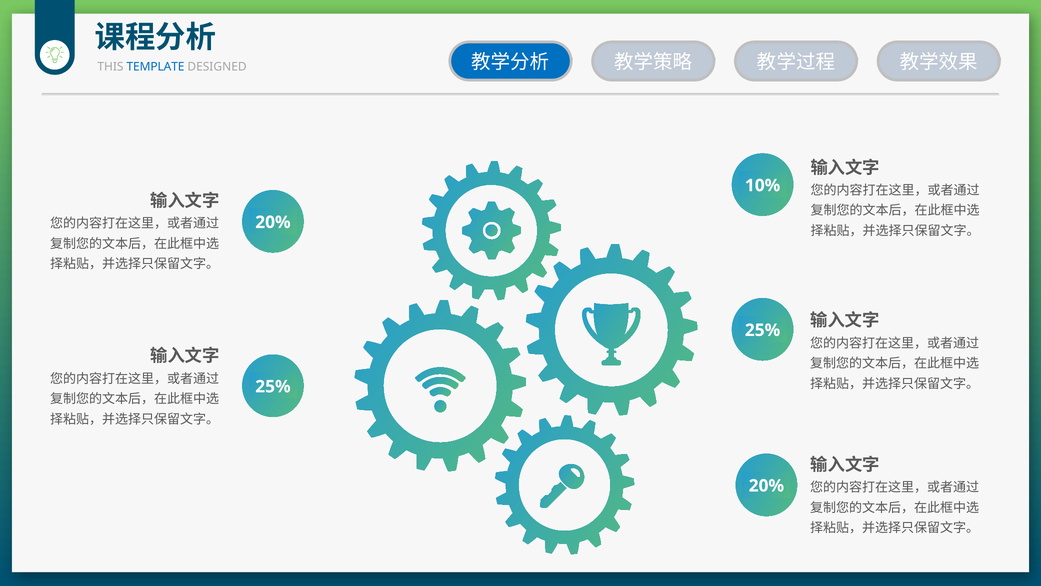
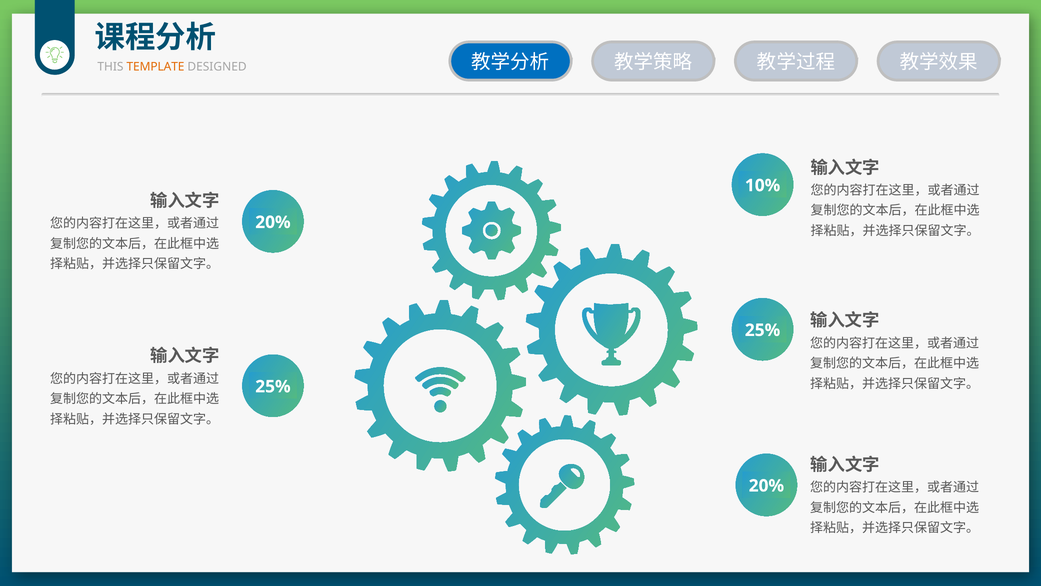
TEMPLATE colour: blue -> orange (155, 67)
